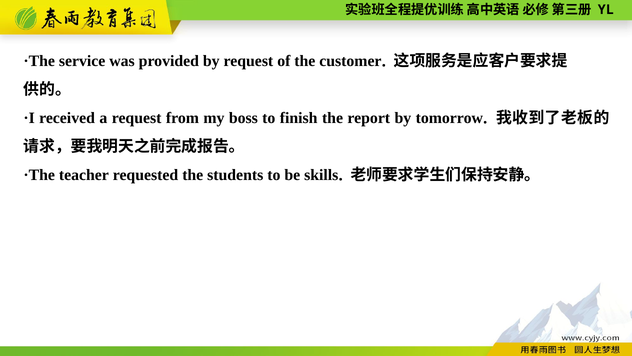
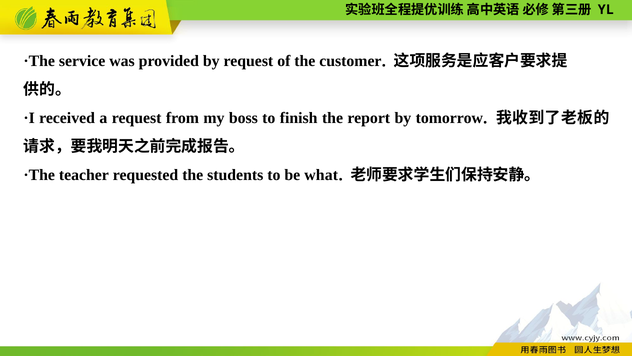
skills: skills -> what (321, 175)
